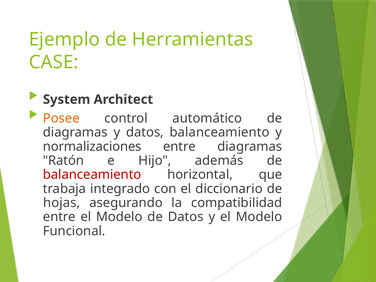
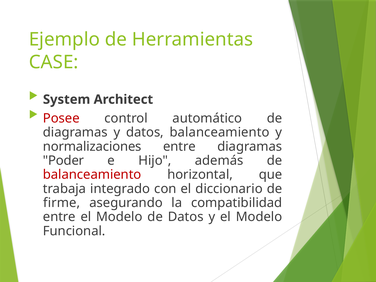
Posee colour: orange -> red (61, 118)
Ratón: Ratón -> Poder (63, 161)
hojas: hojas -> firme (62, 203)
